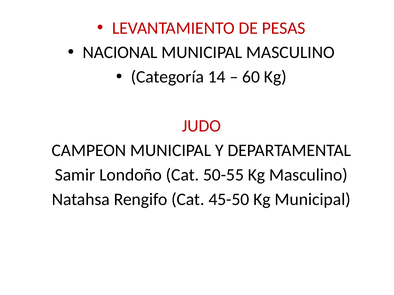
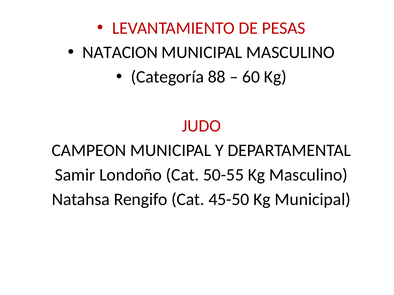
NACIONAL: NACIONAL -> NATACION (120, 53)
14: 14 -> 88 (217, 77)
